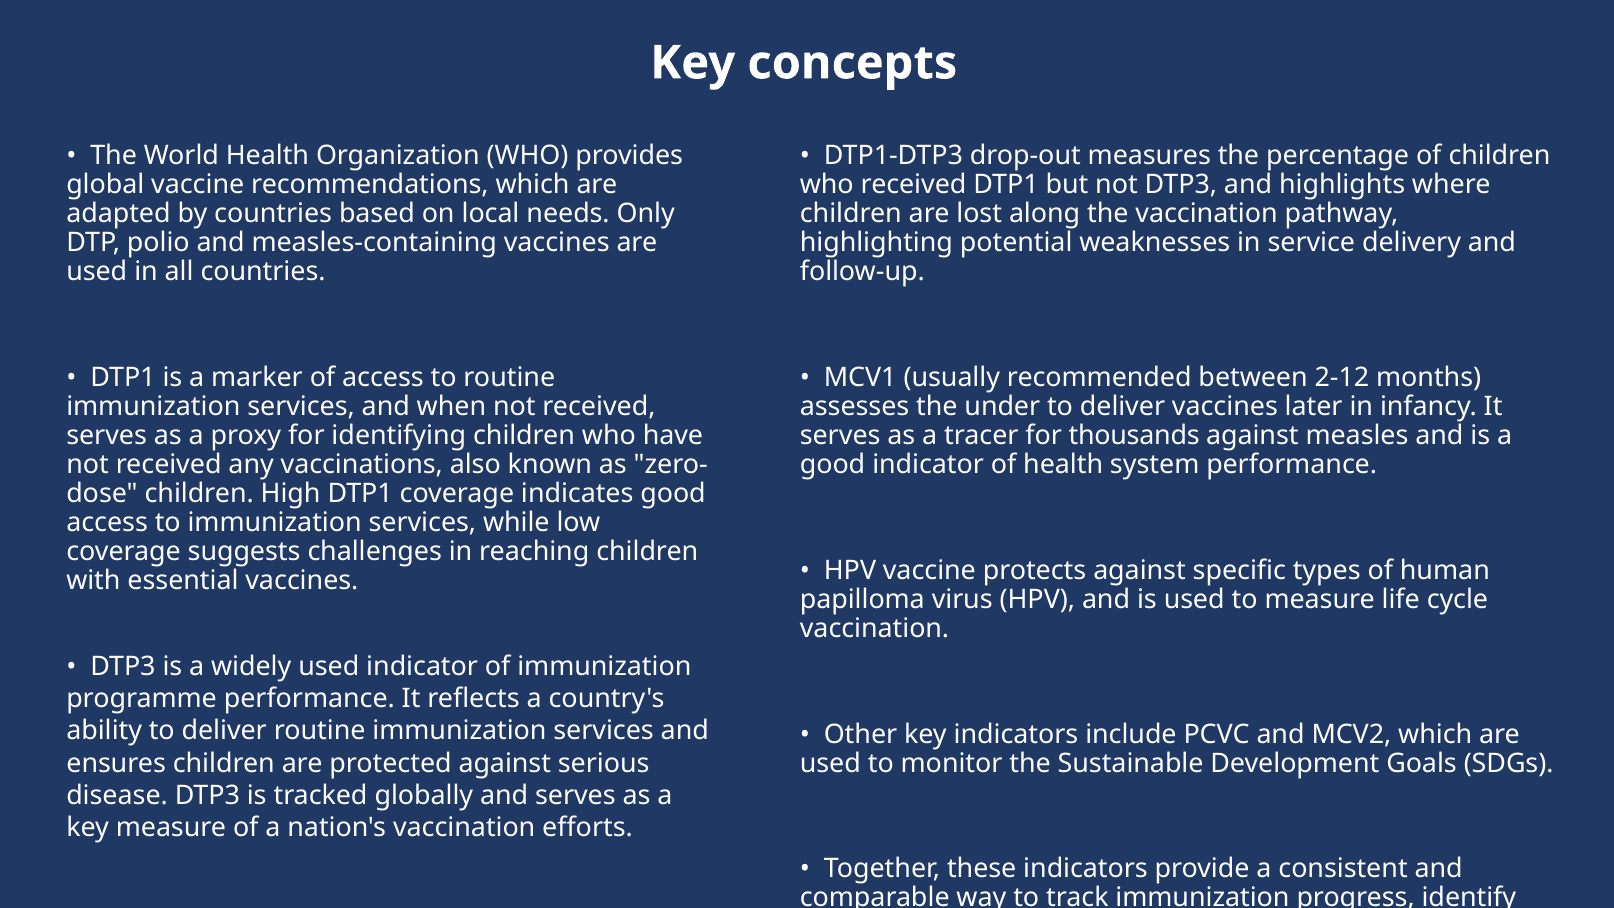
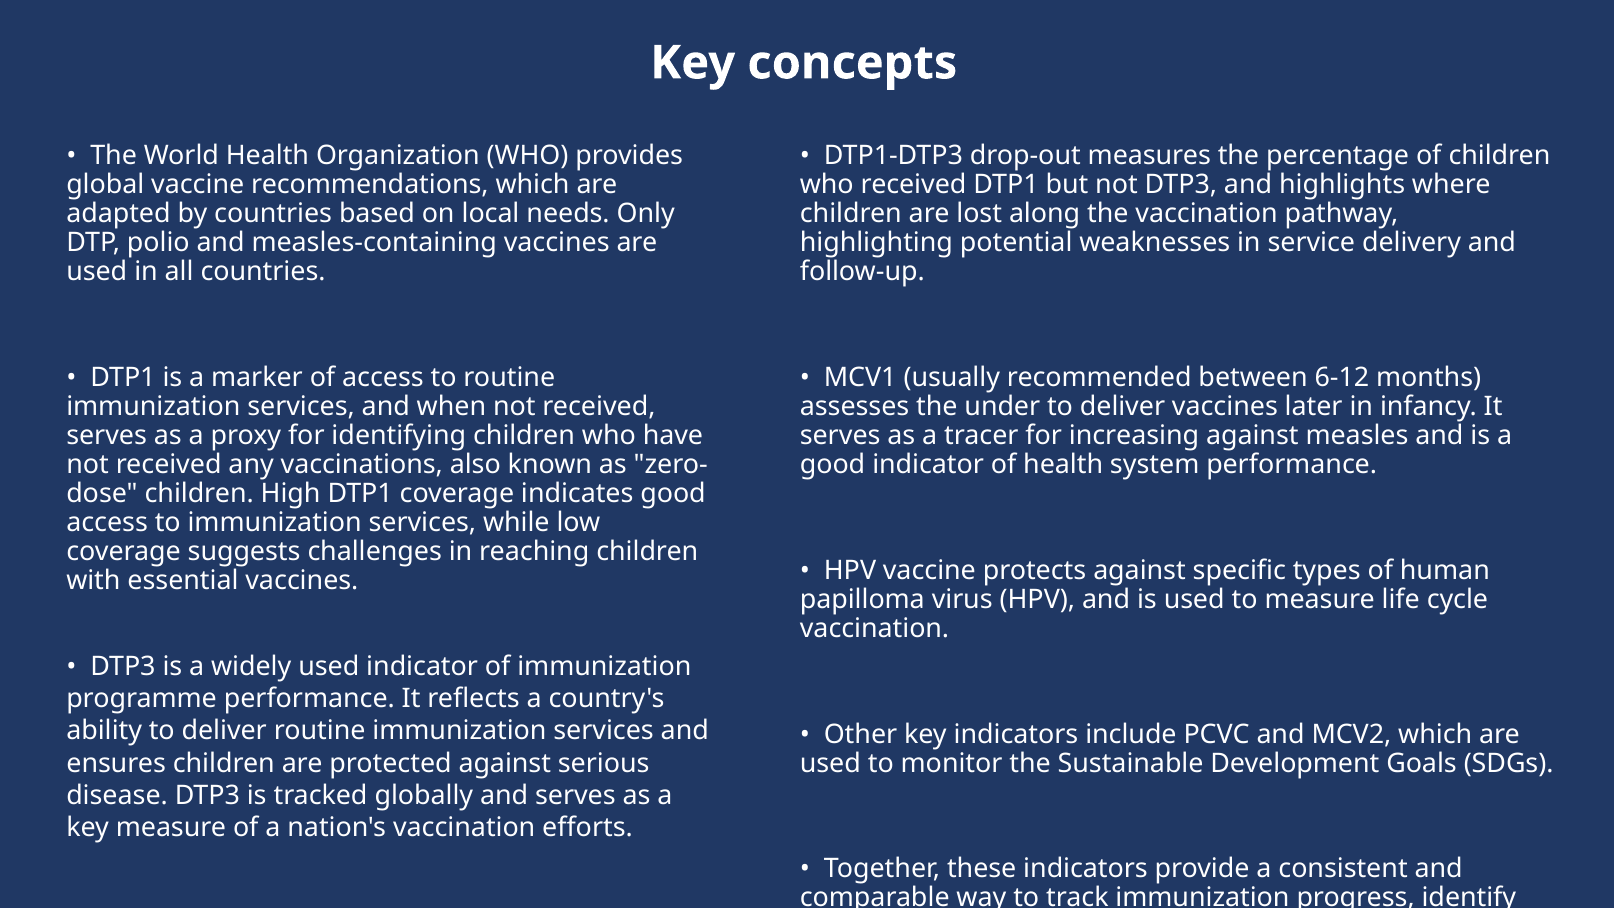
2-12: 2-12 -> 6-12 (1342, 378)
thousands: thousands -> increasing (1134, 436)
